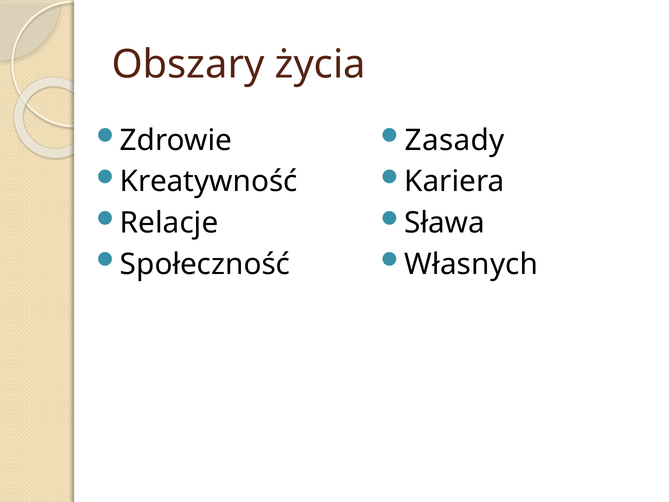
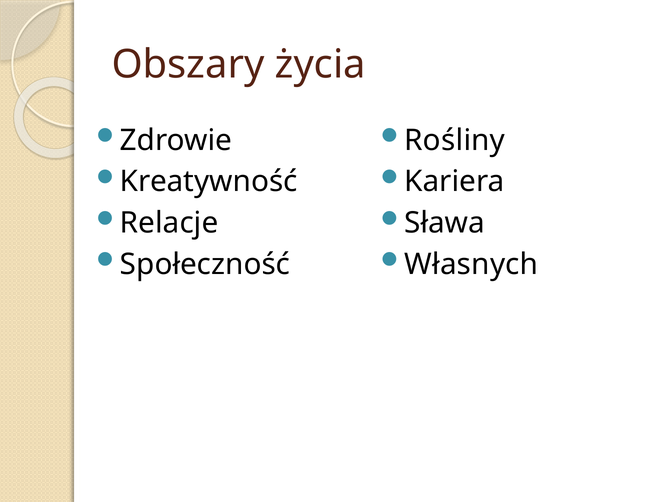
Zasady: Zasady -> Rośliny (455, 140)
